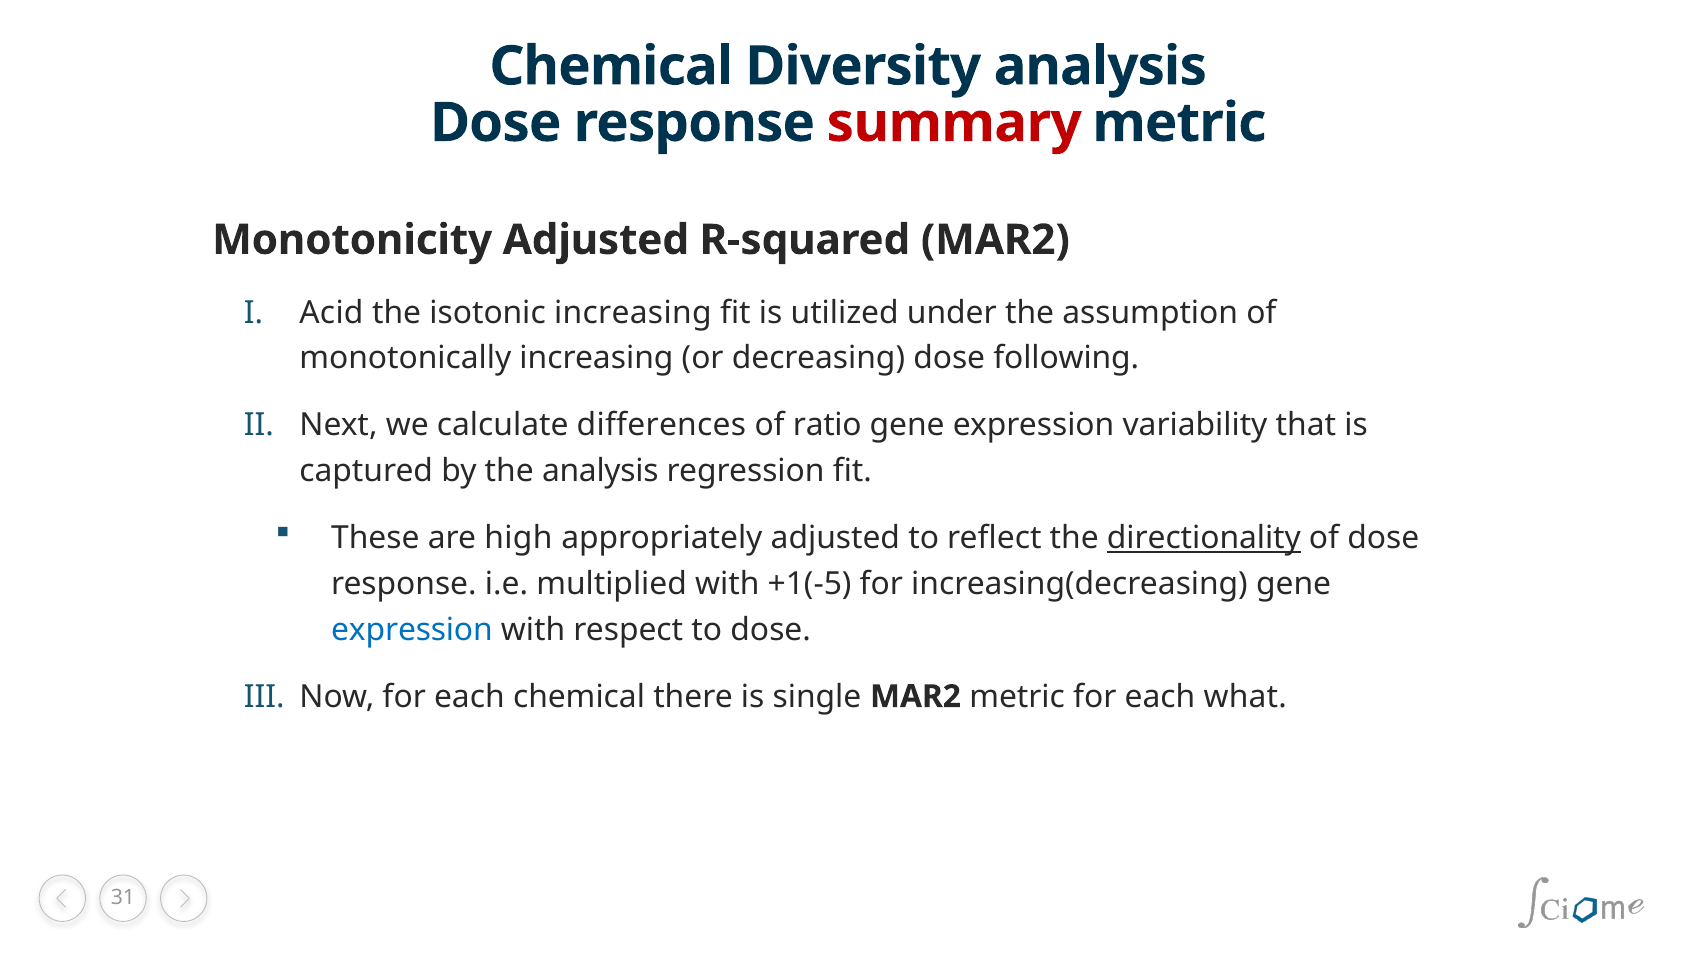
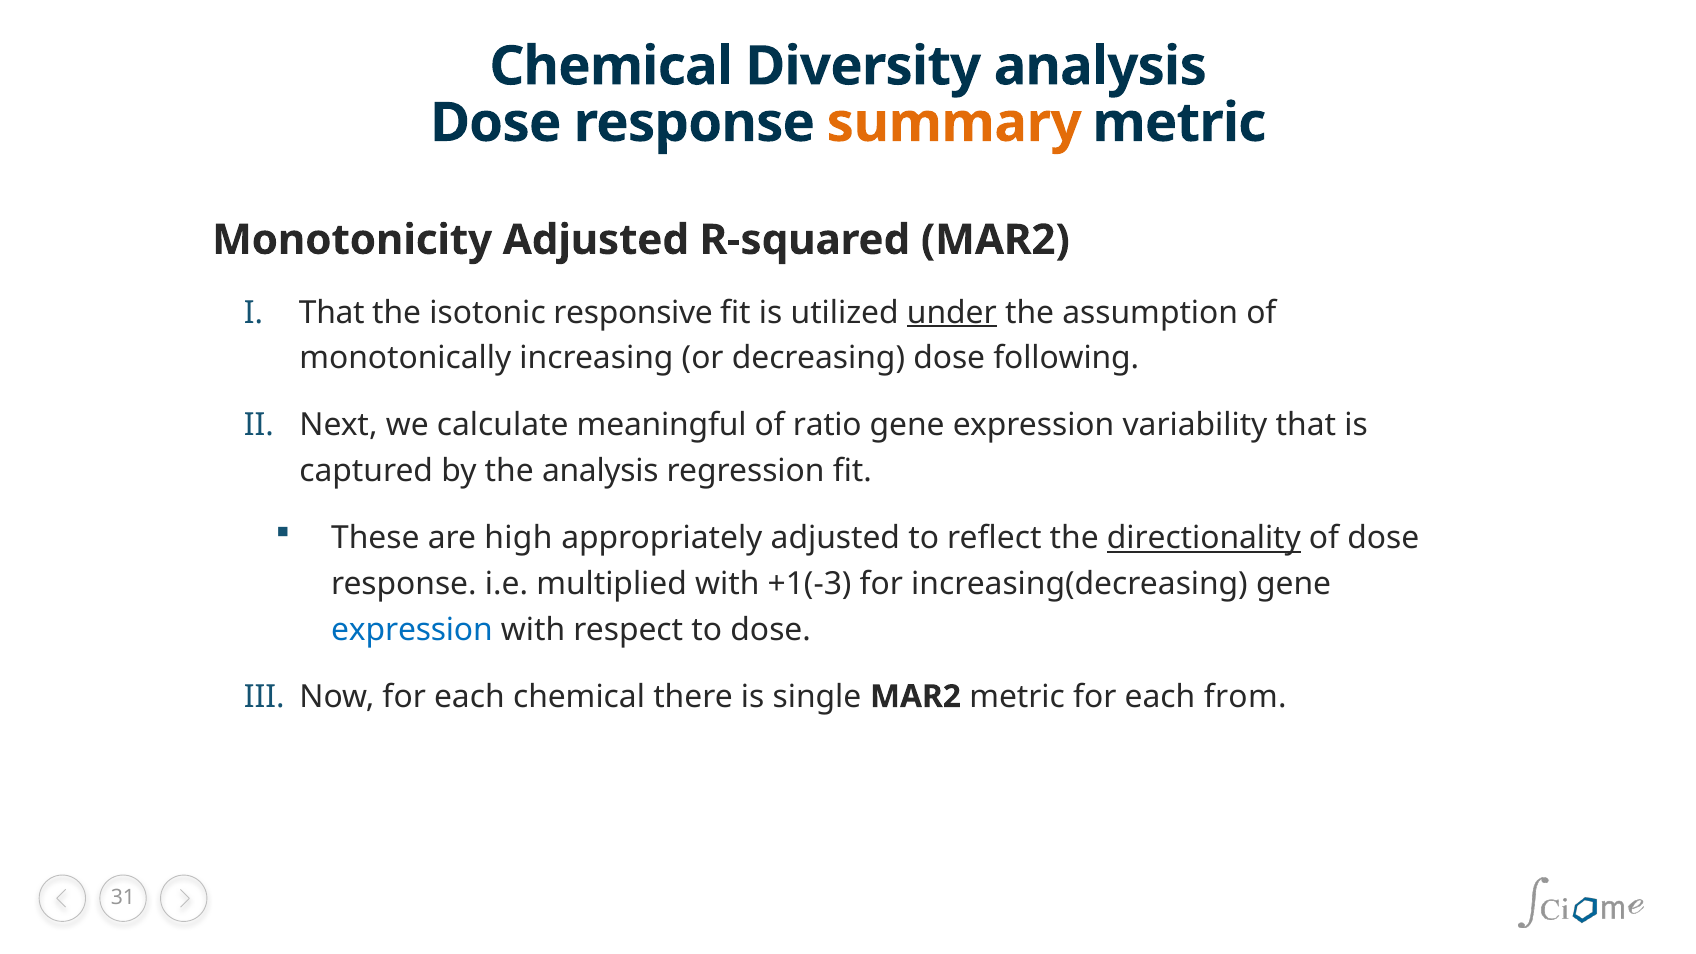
summary colour: red -> orange (954, 123)
Acid: Acid -> That (332, 313)
isotonic increasing: increasing -> responsive (633, 313)
under underline: none -> present (952, 313)
differences: differences -> meaningful (662, 425)
+1(-5: +1(-5 -> +1(-3 (810, 584)
what: what -> from (1245, 697)
